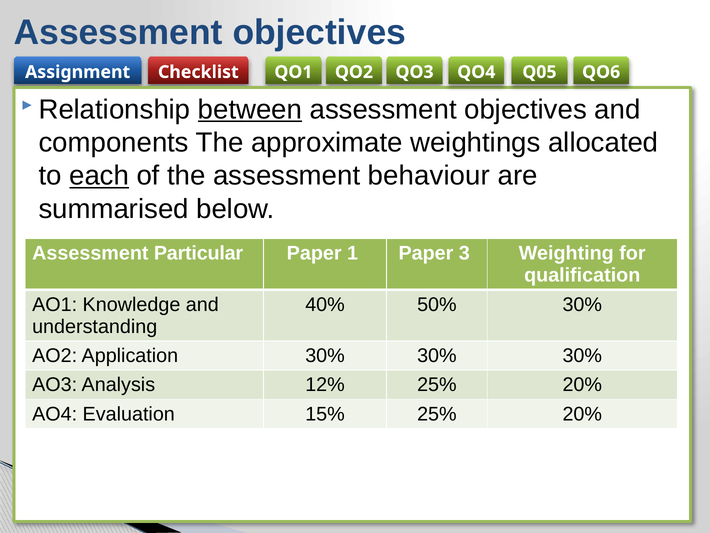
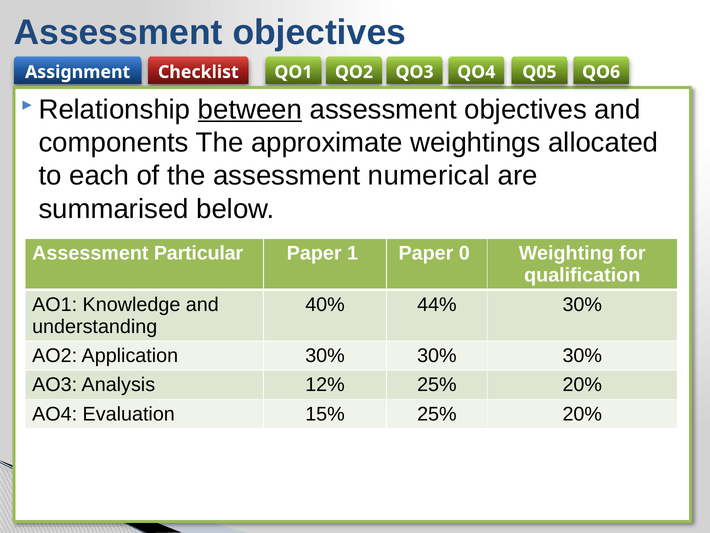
each underline: present -> none (99, 176)
behaviour: behaviour -> numerical (429, 176)
3: 3 -> 0 (464, 253)
50%: 50% -> 44% (437, 304)
